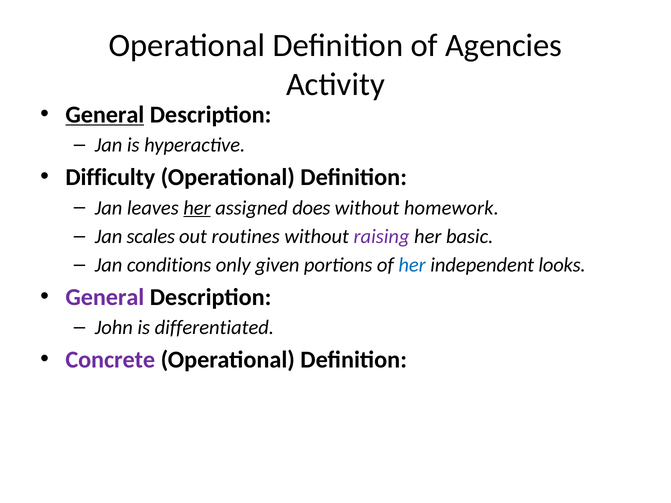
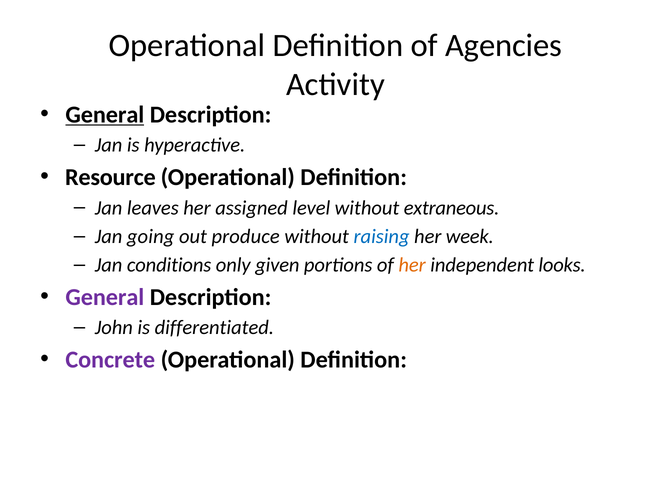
Difficulty: Difficulty -> Resource (110, 177)
her underline: present -> none (197, 208)
does: does -> level (311, 208)
homework: homework -> extraneous (452, 208)
scales: scales -> going (151, 237)
routines: routines -> produce (246, 237)
raising colour: purple -> blue (382, 237)
basic: basic -> week (470, 237)
her colour: blue -> orange (412, 265)
